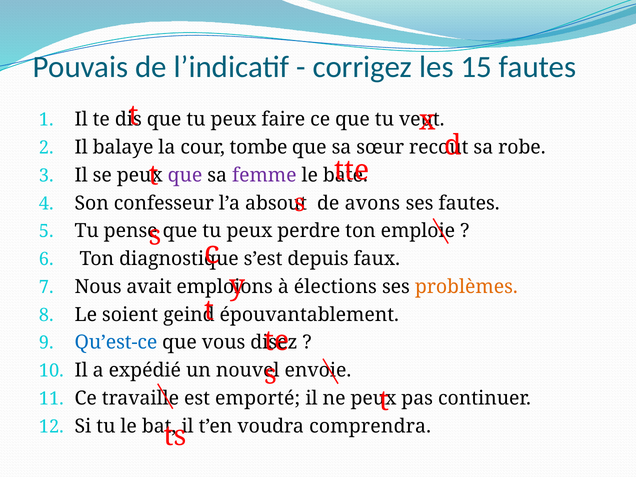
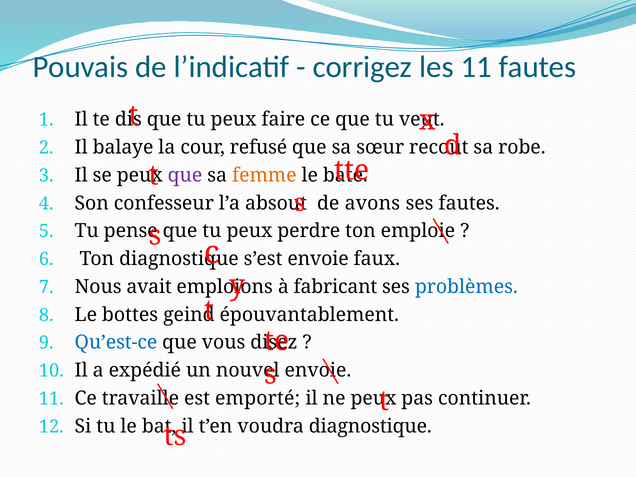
les 15: 15 -> 11 (476, 67)
tombe: tombe -> refusé (259, 147)
femme colour: purple -> orange (264, 175)
s’est depuis: depuis -> envoie (318, 259)
élections: élections -> fabricant (335, 287)
problèmes colour: orange -> blue (466, 287)
soient: soient -> bottes (130, 315)
voudra comprendra: comprendra -> diagnostique (370, 426)
